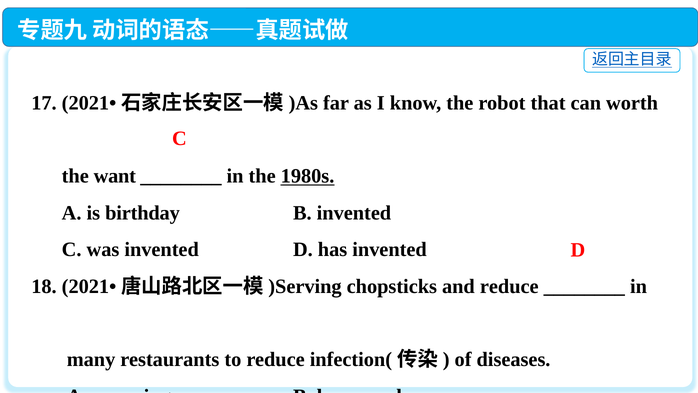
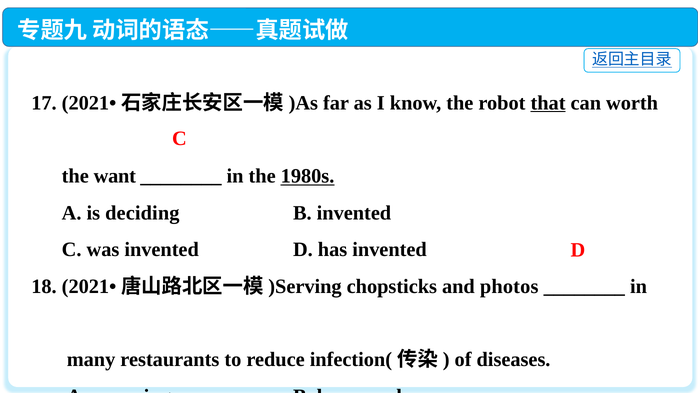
that underline: none -> present (548, 103)
birthday: birthday -> deciding (142, 213)
and reduce: reduce -> photos (509, 286)
